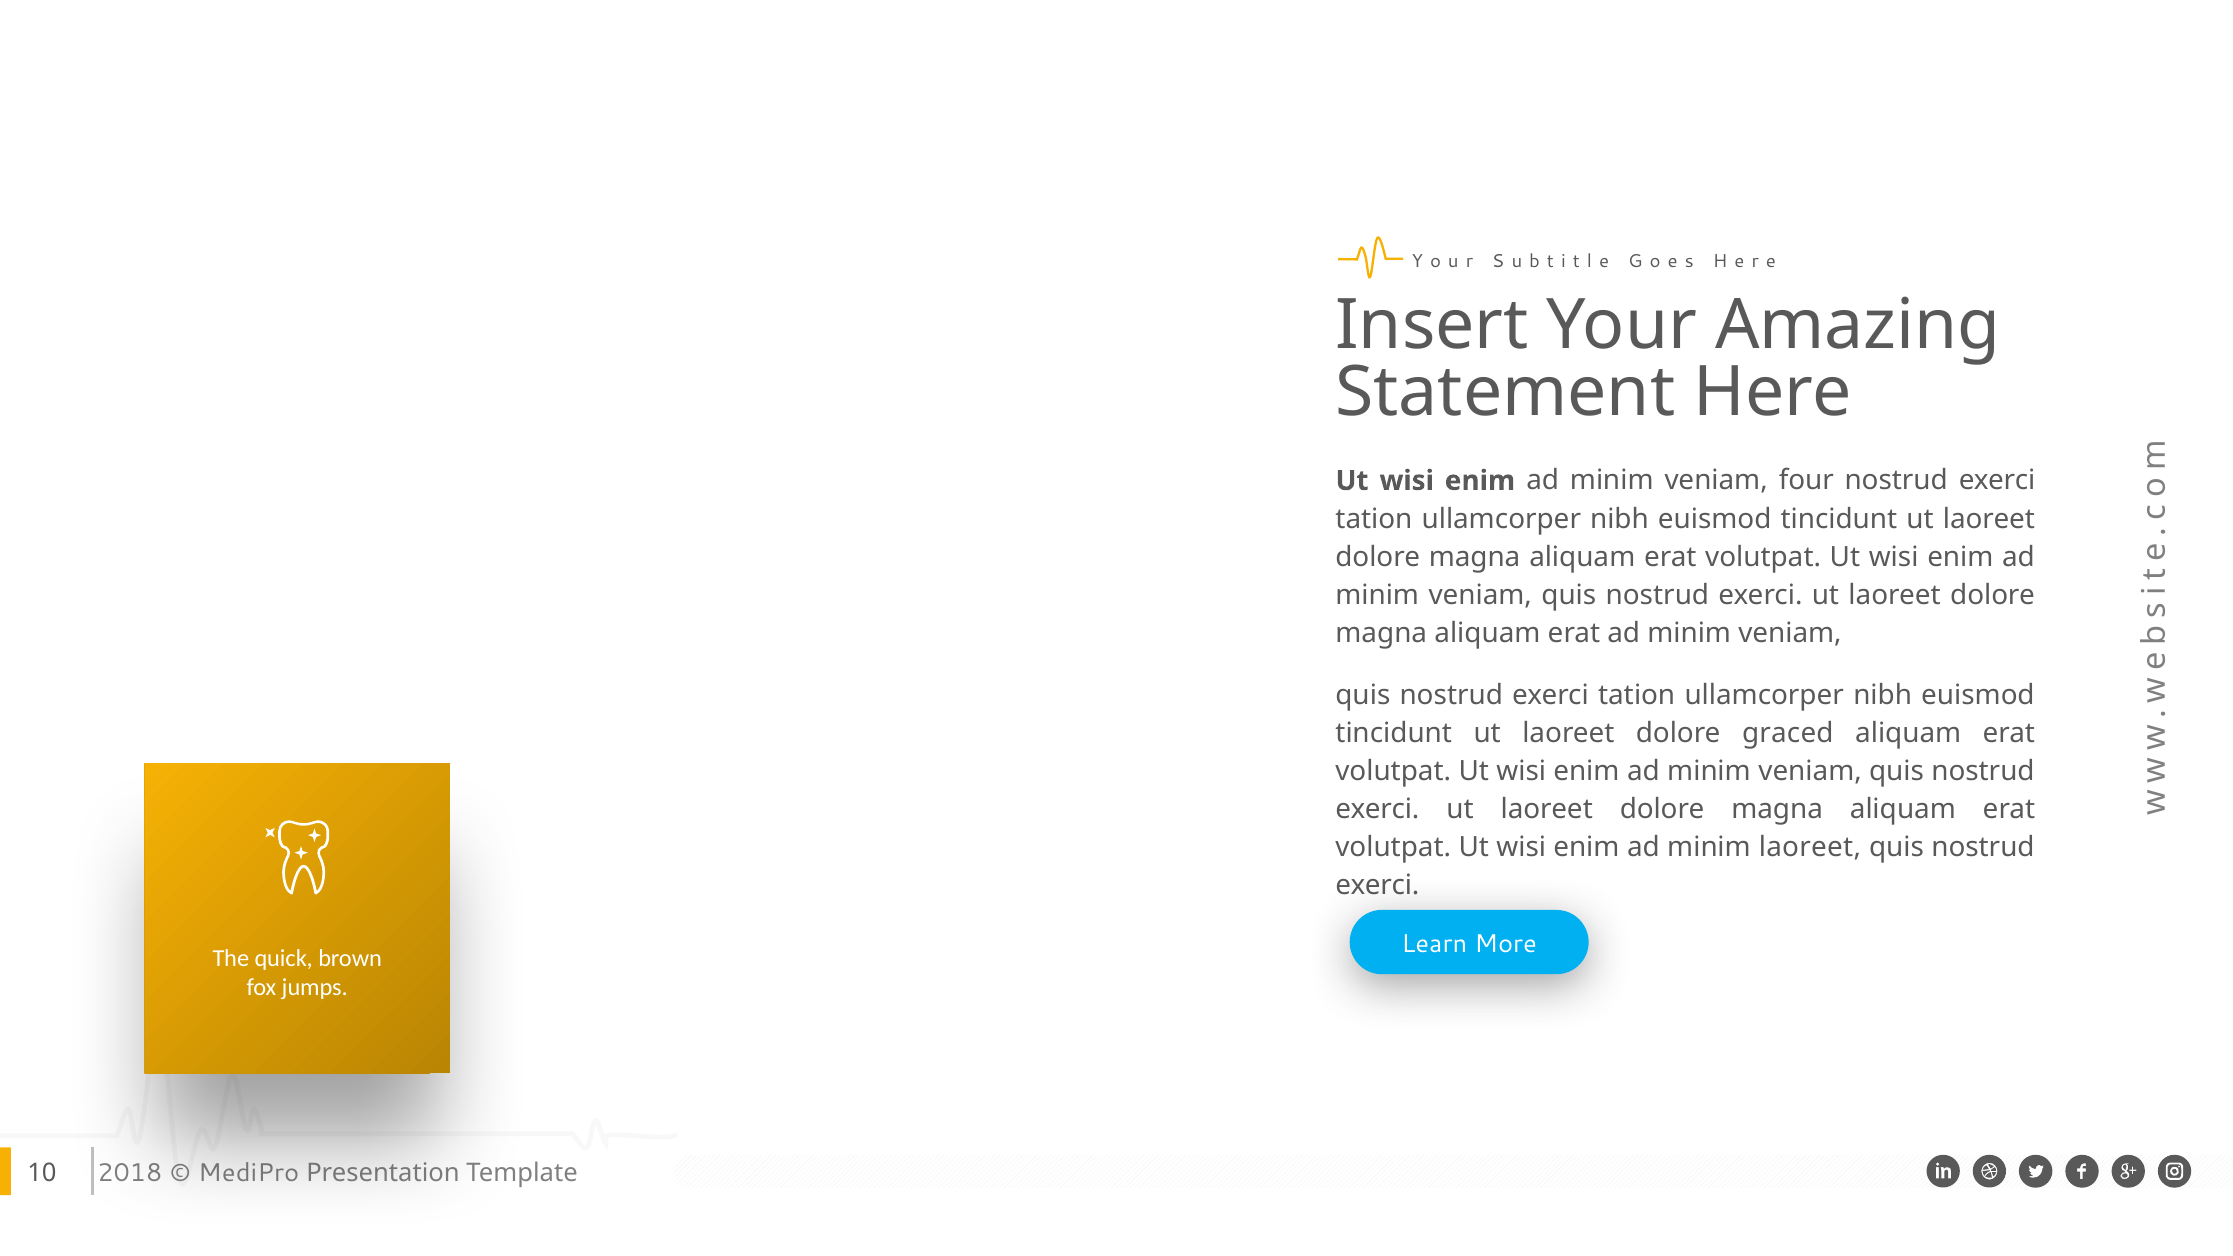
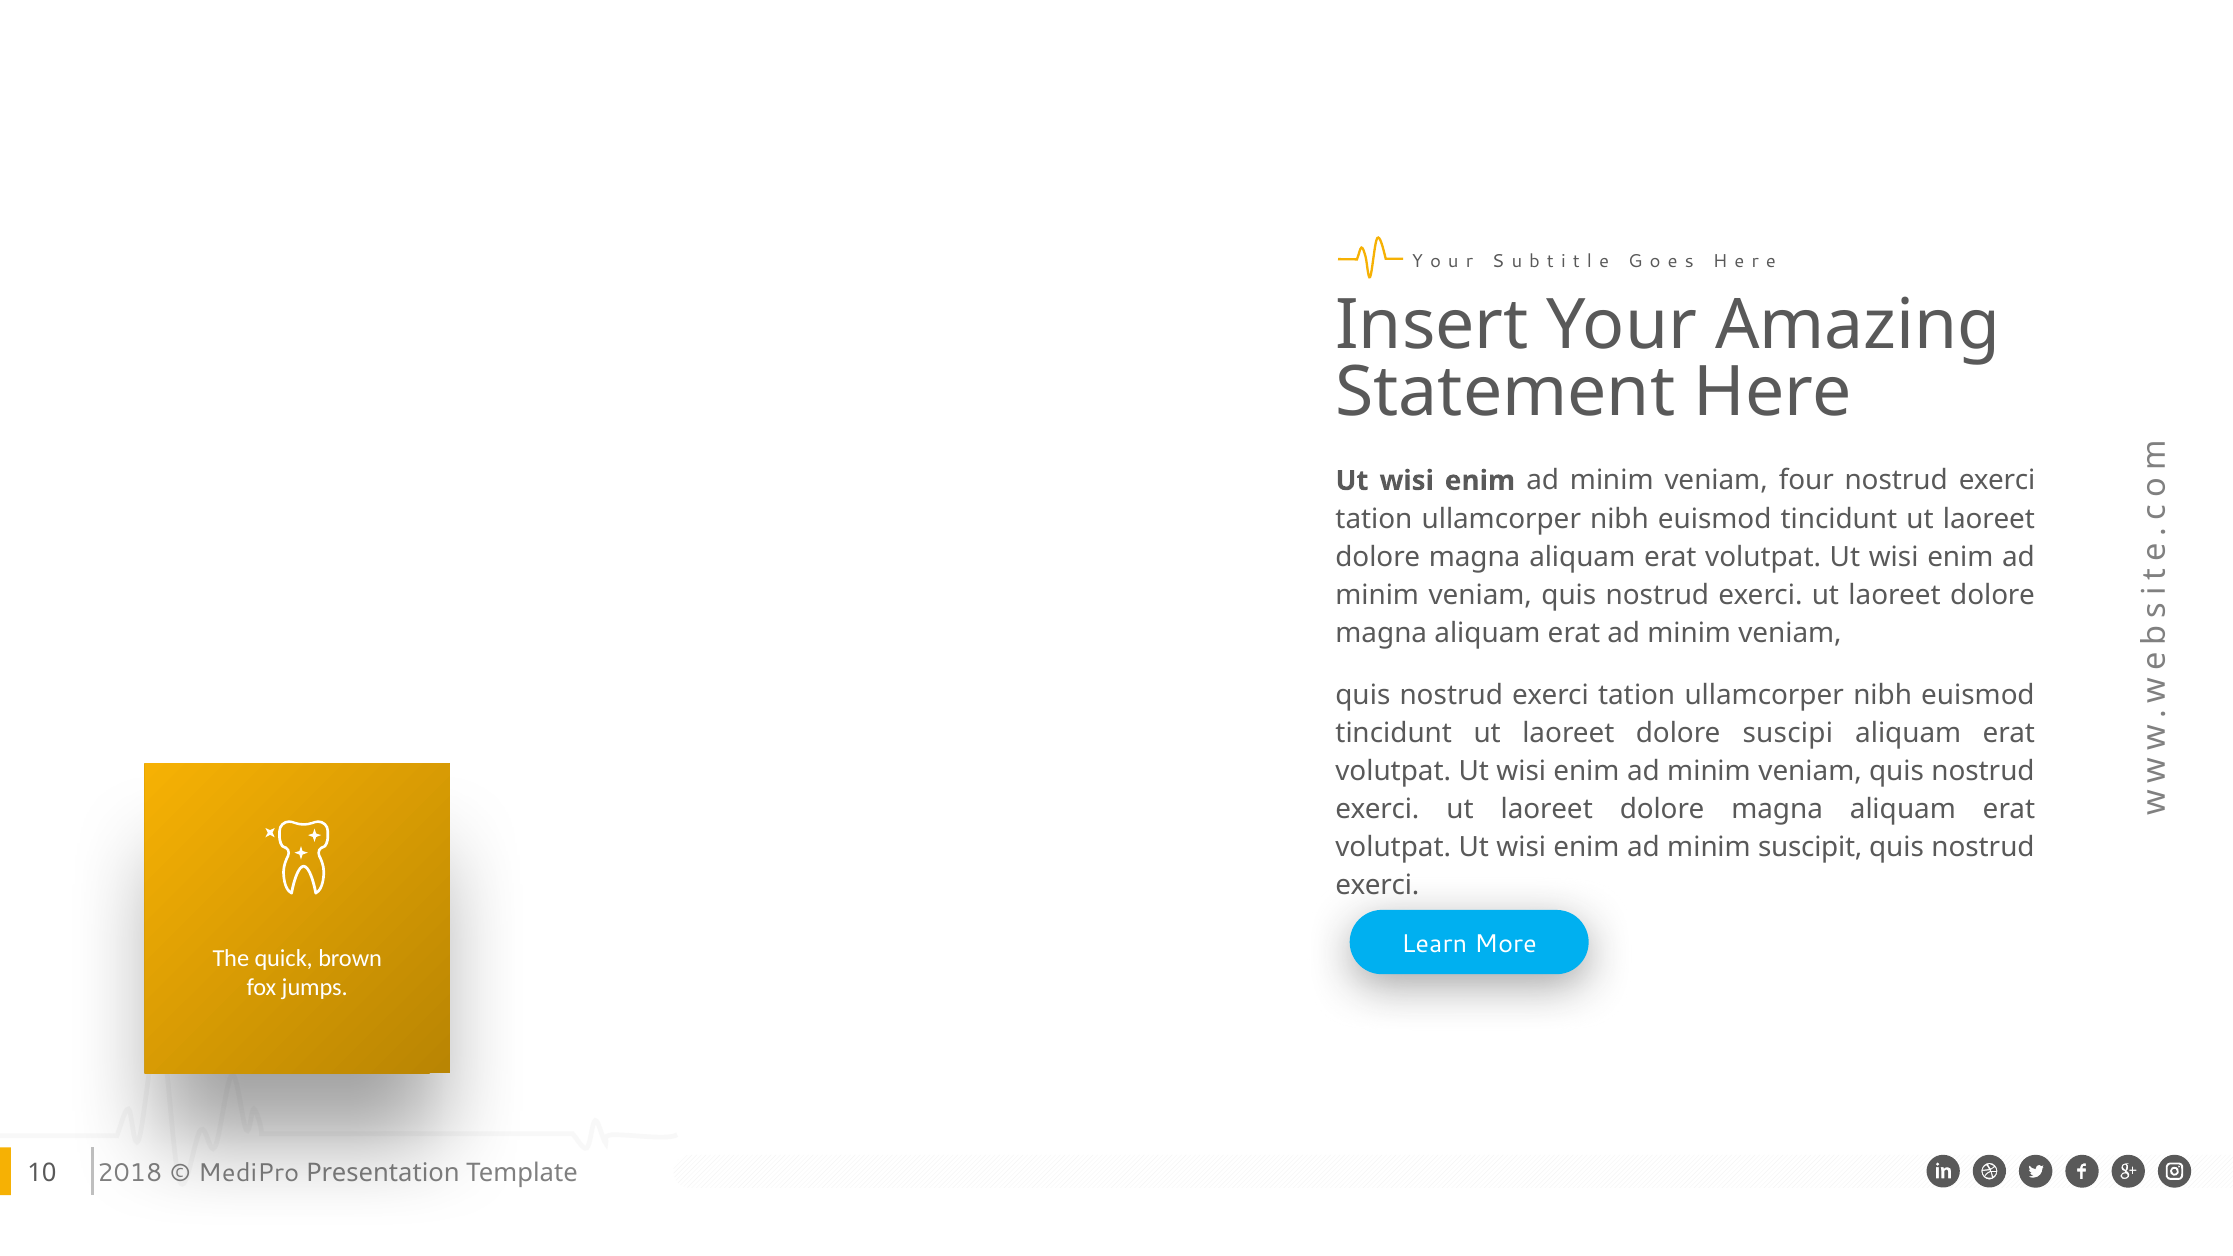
graced: graced -> suscipi (1788, 733)
minim laoreet: laoreet -> suscipit (1810, 848)
